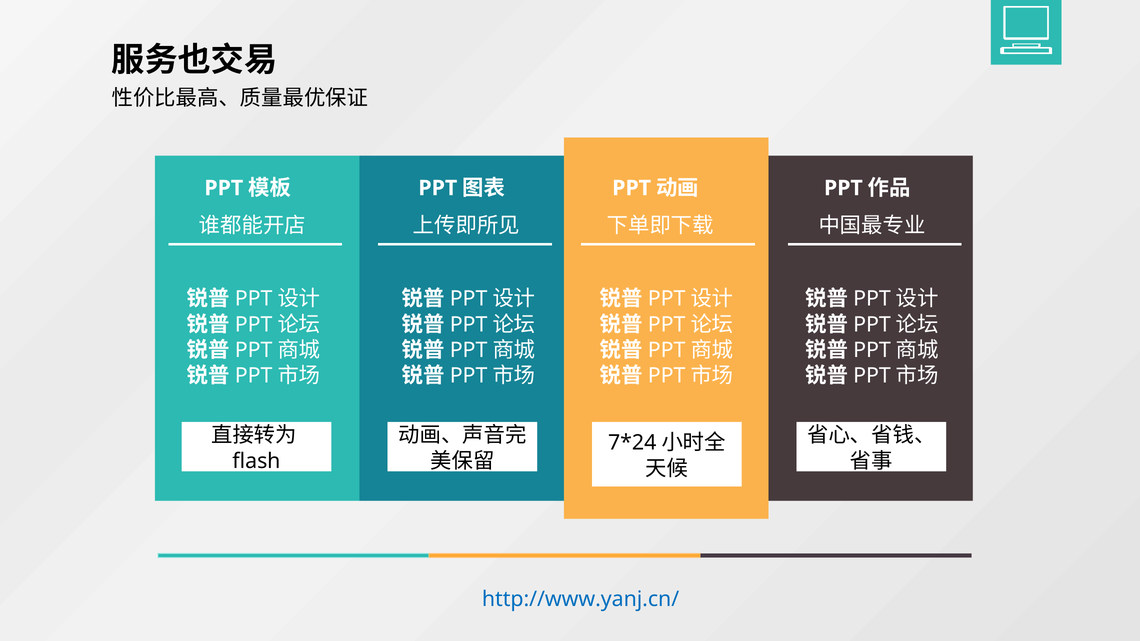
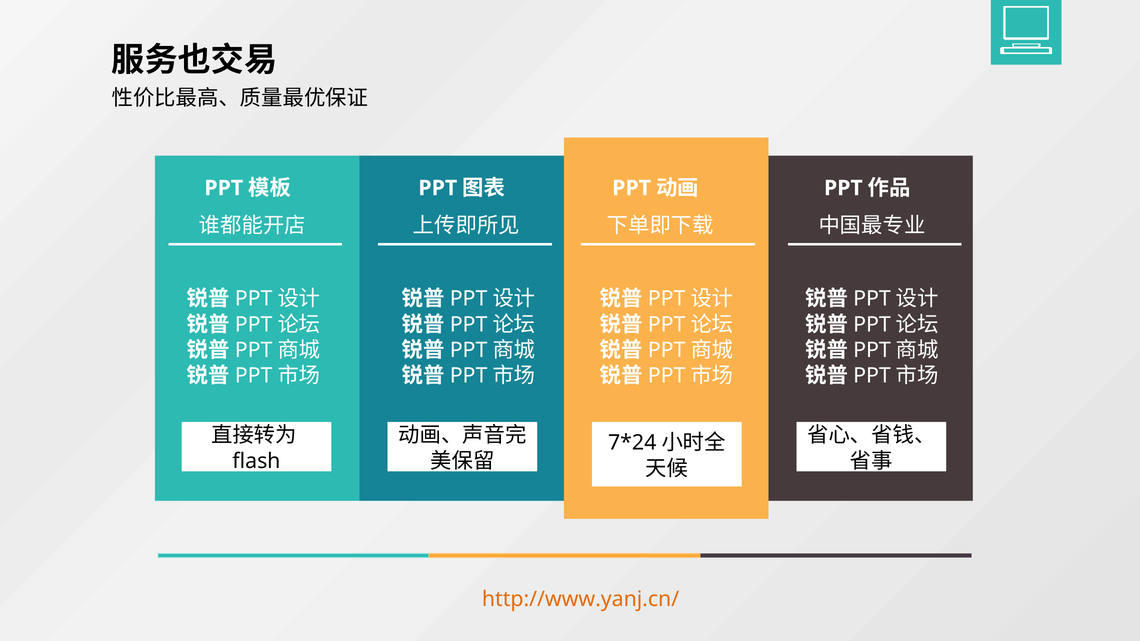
http://www.yanj.cn/ colour: blue -> orange (581, 599)
